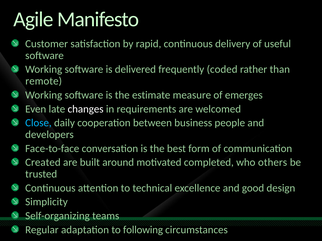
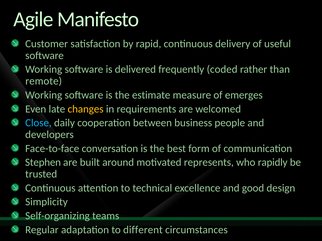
changes colour: white -> yellow (86, 109)
Created: Created -> Stephen (43, 163)
completed: completed -> represents (209, 163)
others: others -> rapidly (273, 163)
following: following -> different (143, 230)
